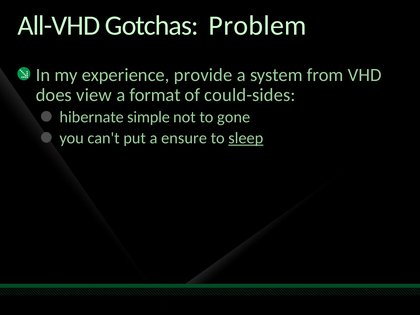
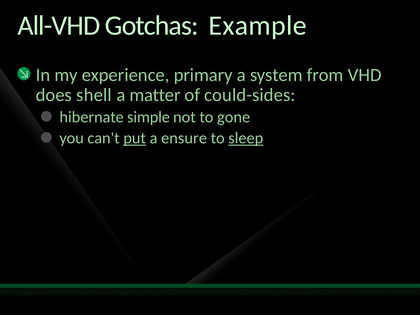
Problem: Problem -> Example (258, 26)
provide: provide -> primary (203, 75)
view: view -> shell (94, 95)
format: format -> matter (155, 95)
put underline: none -> present (135, 138)
